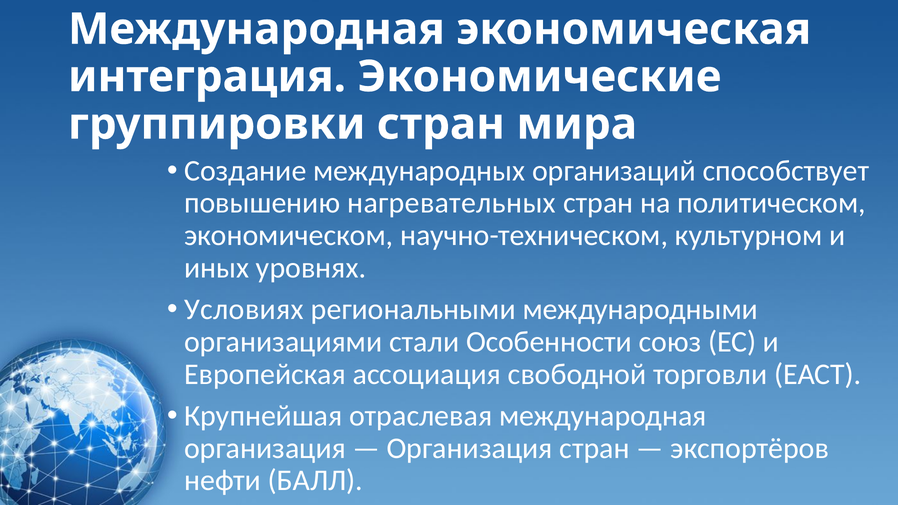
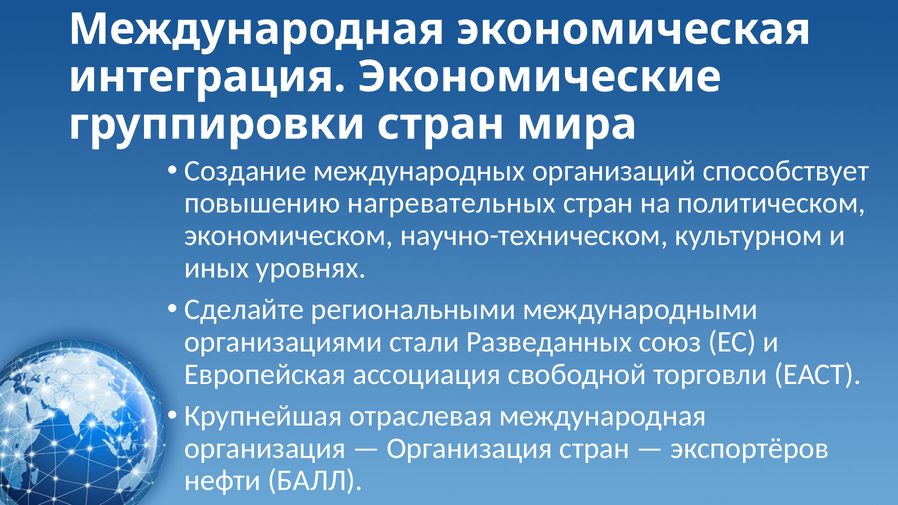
Условиях: Условиях -> Сделайте (244, 310)
Особенности: Особенности -> Разведанных (549, 342)
